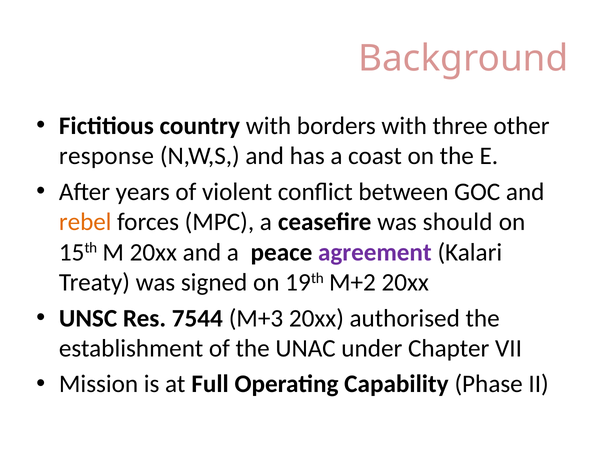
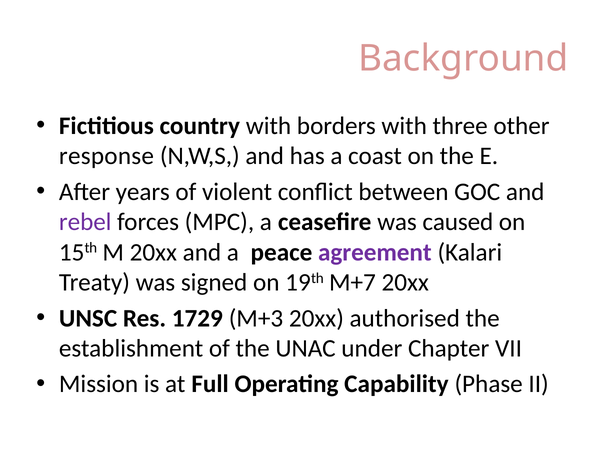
rebel colour: orange -> purple (85, 222)
should: should -> caused (458, 222)
M+2: M+2 -> M+7 (352, 282)
7544: 7544 -> 1729 (197, 318)
